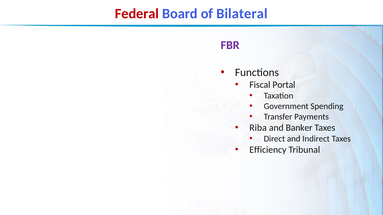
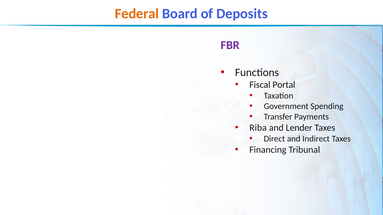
Federal colour: red -> orange (137, 14)
Bilateral: Bilateral -> Deposits (242, 14)
Banker: Banker -> Lender (299, 128)
Efficiency: Efficiency -> Financing (268, 150)
